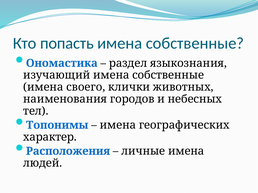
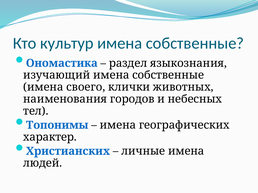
попасть: попасть -> культур (67, 43)
Расположения: Расположения -> Христианских (68, 151)
